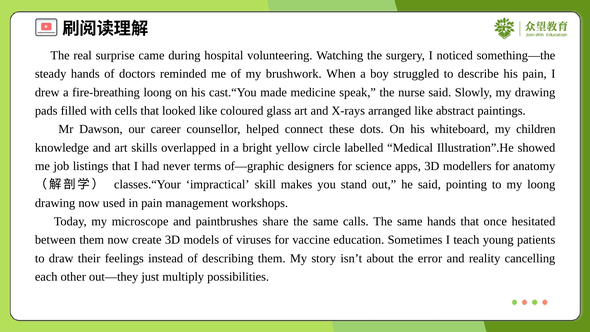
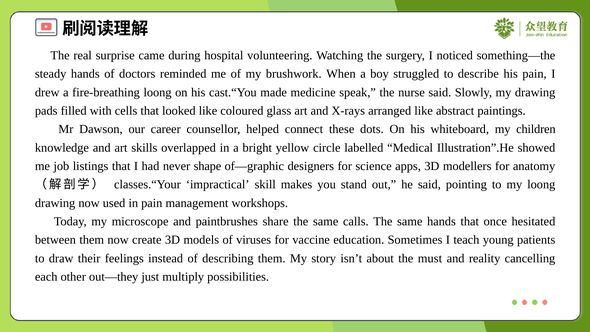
terms: terms -> shape (207, 166)
error: error -> must (430, 258)
